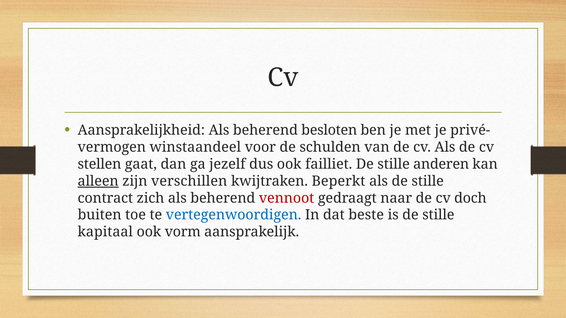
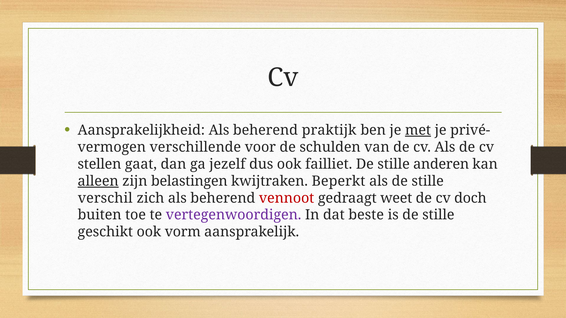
besloten: besloten -> praktijk (329, 130)
met underline: none -> present (418, 130)
winstaandeel: winstaandeel -> verschillende (195, 147)
verschillen: verschillen -> belastingen (189, 181)
contract: contract -> verschil (105, 198)
naar: naar -> weet (396, 198)
vertegenwoordigen colour: blue -> purple (234, 215)
kapitaal: kapitaal -> geschikt (105, 232)
